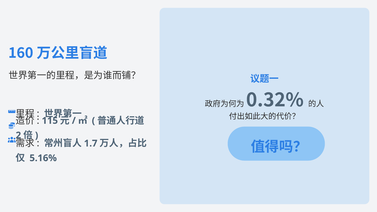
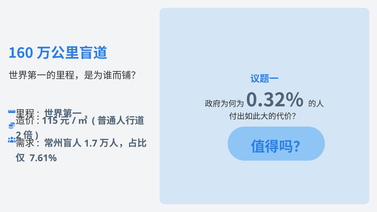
5.16%: 5.16% -> 7.61% (43, 158)
